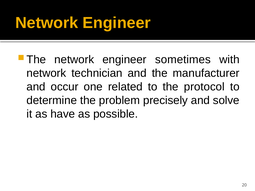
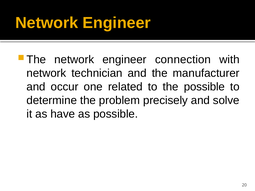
sometimes: sometimes -> connection (183, 60)
the protocol: protocol -> possible (204, 87)
